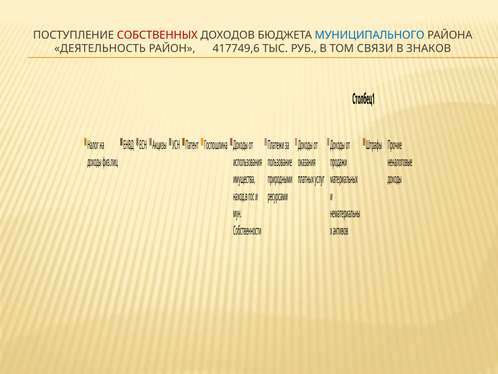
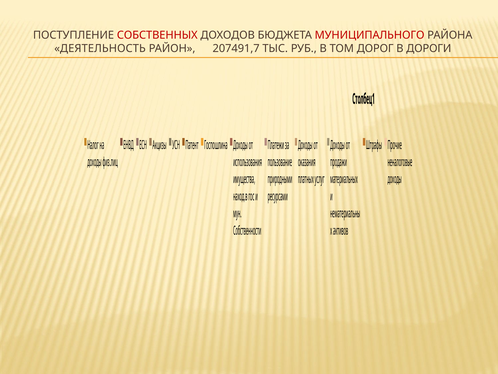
МУНИЦИПАЛЬНОГО colour: blue -> red (370, 35)
417749,6: 417749,6 -> 207491,7 (236, 49)
СВЯЗИ: СВЯЗИ -> ДОРОГ (375, 49)
ЗНАКОВ: ЗНАКОВ -> ДОРОГИ (429, 49)
